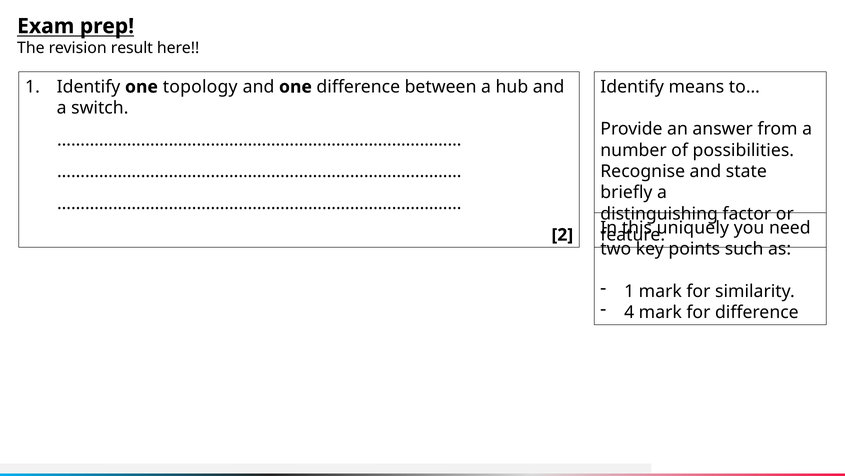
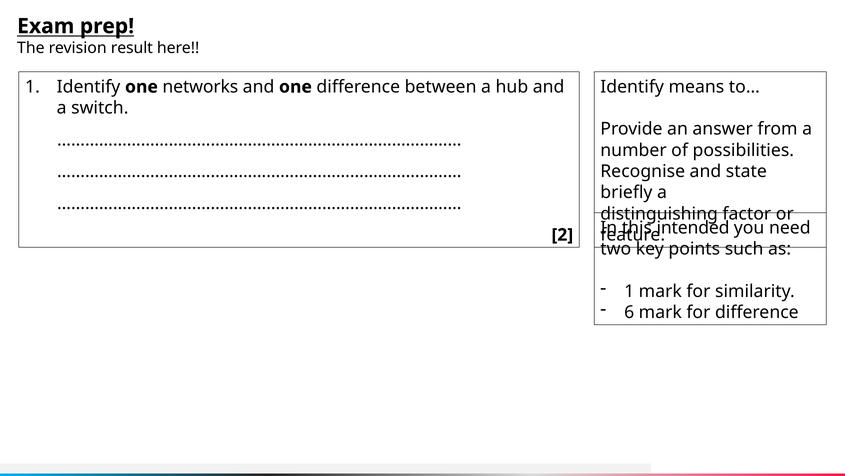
topology: topology -> networks (200, 87)
uniquely: uniquely -> intended (693, 227)
4: 4 -> 6 (629, 312)
